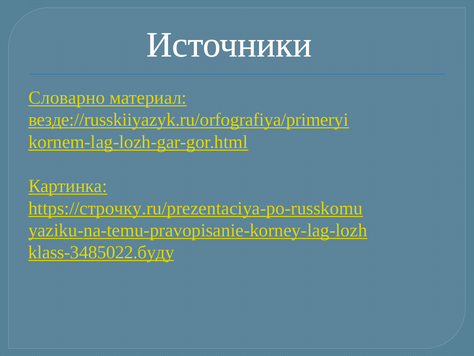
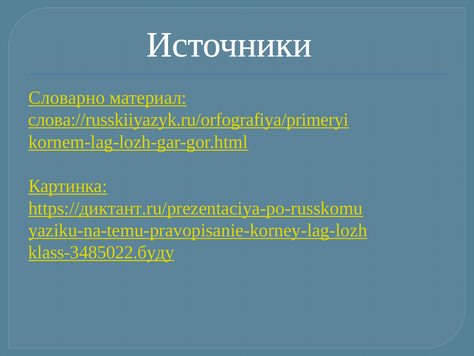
везде://russkiiyazyk.ru/orfografiya/primeryi: везде://russkiiyazyk.ru/orfografiya/primeryi -> слова://russkiiyazyk.ru/orfografiya/primeryi (188, 120)
https://строчку.ru/prezentaciya-po-russkomu: https://строчку.ru/prezentaciya-po-russkomu -> https://диктант.ru/prezentaciya-po-russkomu (196, 208)
